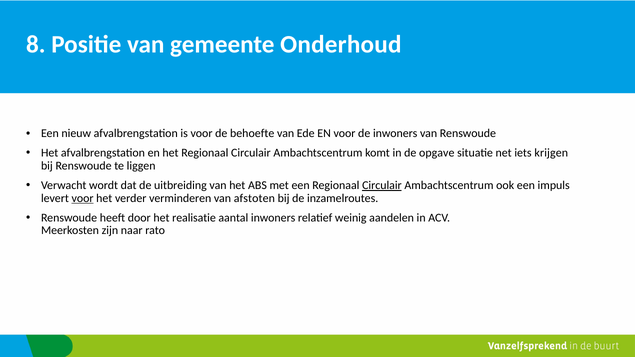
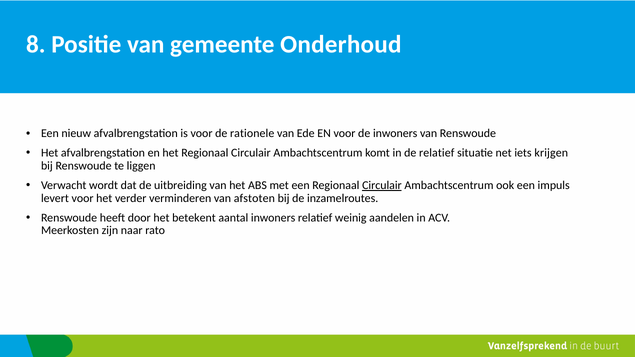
behoefte: behoefte -> rationele (252, 134)
de opgave: opgave -> relatief (437, 153)
voor underline: present -> none (83, 198)
realisatie: realisatie -> betekent (194, 218)
